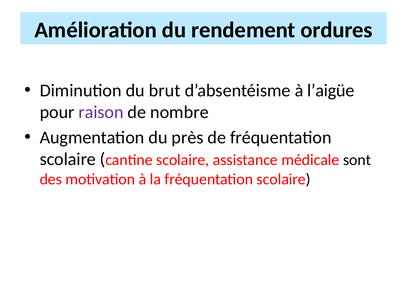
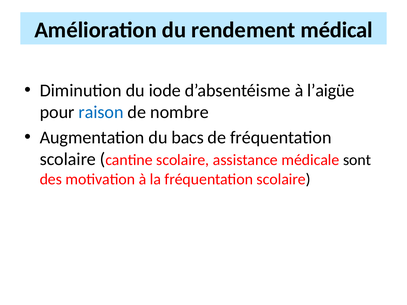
ordures: ordures -> médical (337, 30)
brut: brut -> iode (165, 90)
raison colour: purple -> blue (101, 112)
près: près -> bacs (188, 138)
